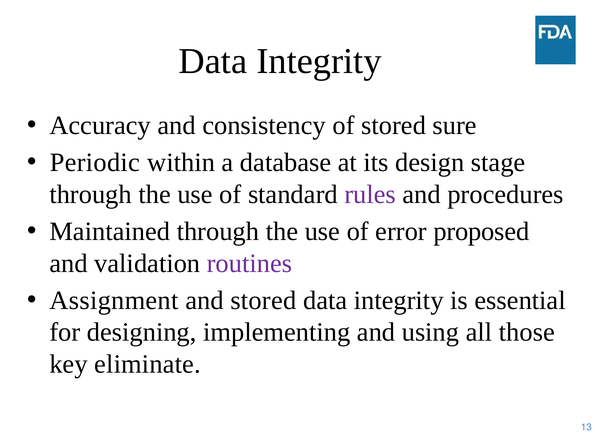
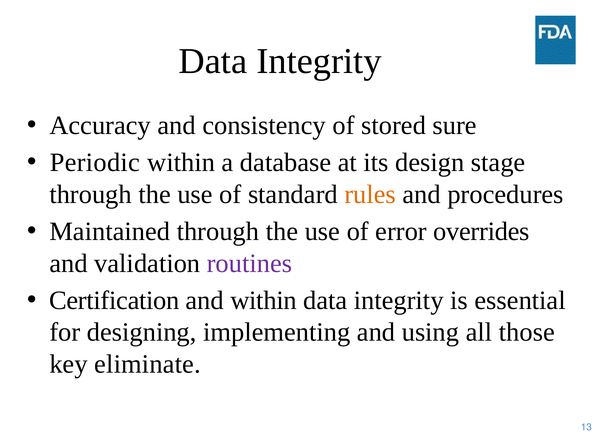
rules colour: purple -> orange (370, 194)
proposed: proposed -> overrides (481, 231)
Assignment: Assignment -> Certification (114, 300)
and stored: stored -> within (264, 300)
